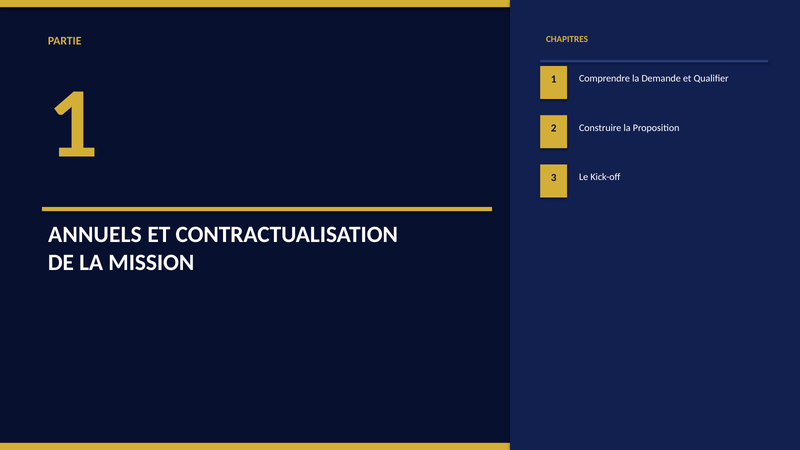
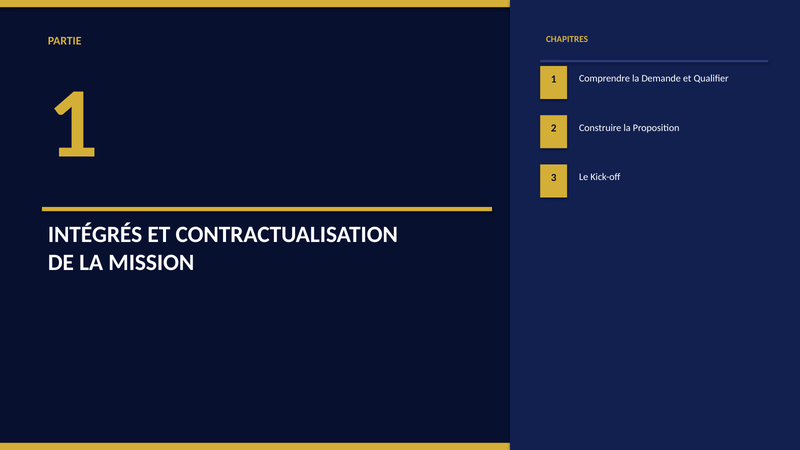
ANNUELS: ANNUELS -> INTÉGRÉS (95, 235)
